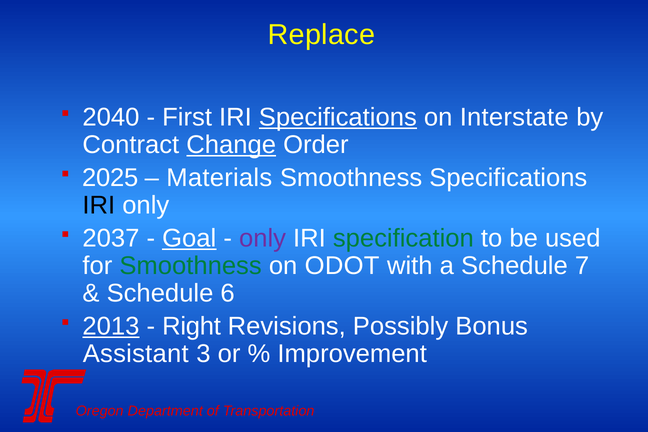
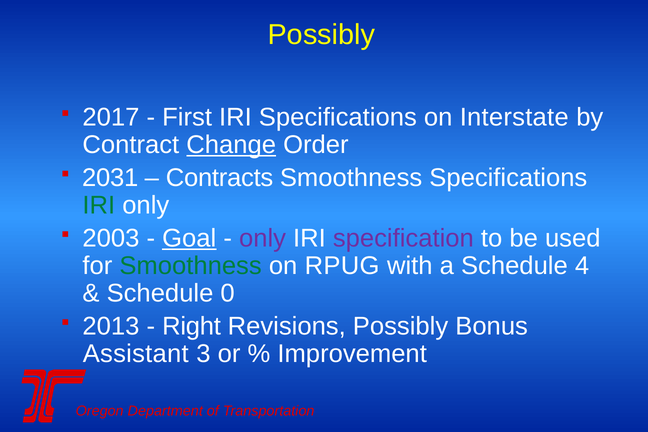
Replace: Replace -> Possibly (322, 35)
2040: 2040 -> 2017 (111, 117)
Specifications underline: present -> none (338, 117)
2025: 2025 -> 2031 (110, 178)
Materials: Materials -> Contracts (220, 178)
IRI colour: black -> green (99, 205)
2037: 2037 -> 2003 (111, 238)
specification colour: green -> purple (403, 238)
ODOT: ODOT -> RPUG (342, 266)
7: 7 -> 4 (582, 266)
6: 6 -> 0 (228, 294)
2013 underline: present -> none (111, 326)
